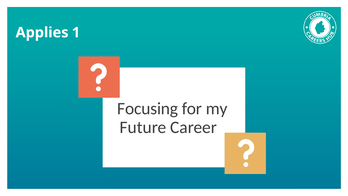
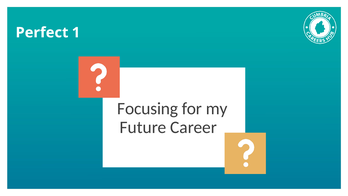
Applies: Applies -> Perfect (42, 33)
